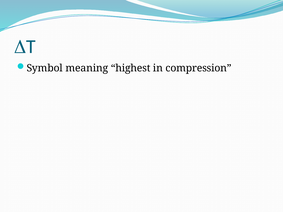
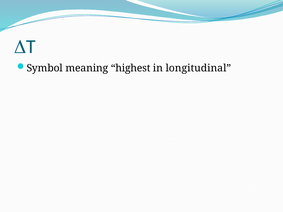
compression: compression -> longitudinal (198, 68)
